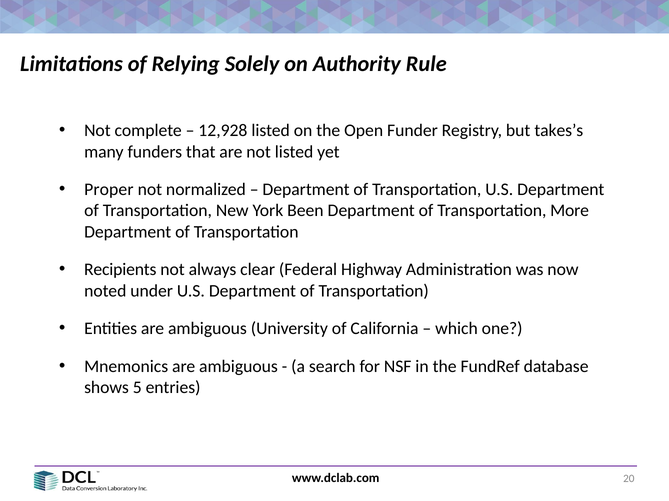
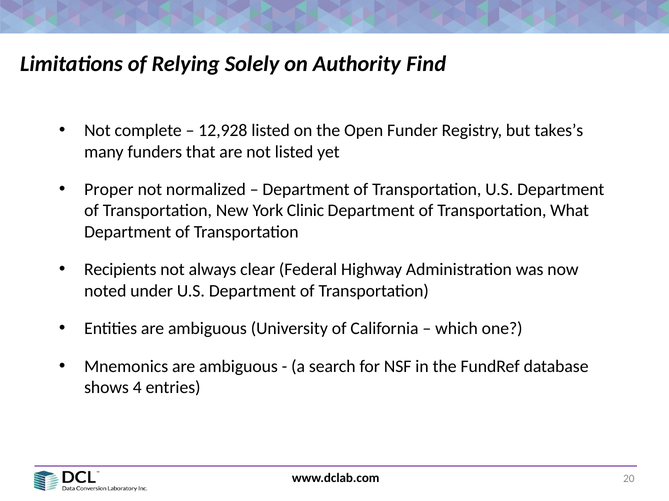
Rule: Rule -> Find (426, 64)
Been: Been -> Clinic (306, 211)
More: More -> What (570, 211)
5: 5 -> 4 (137, 388)
